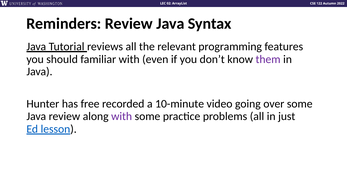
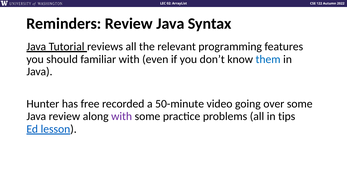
them colour: purple -> blue (268, 59)
10-minute: 10-minute -> 50-minute (180, 104)
just: just -> tips (287, 116)
